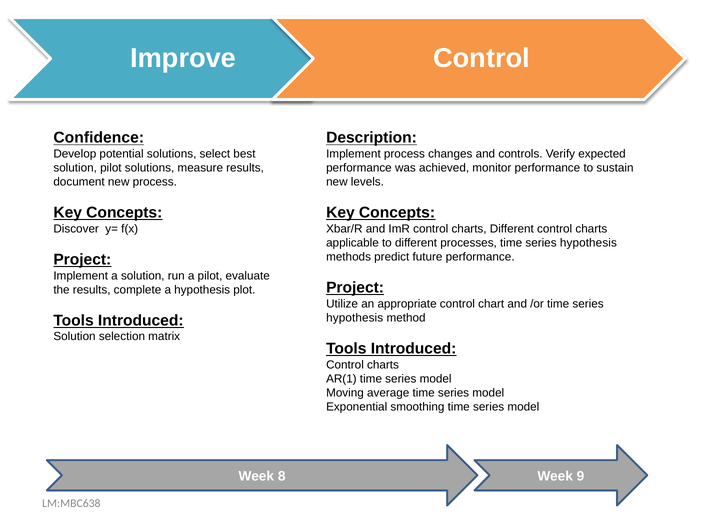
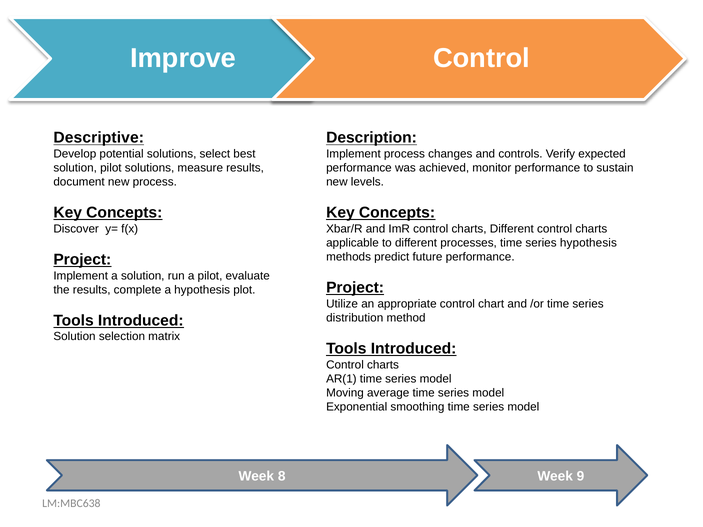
Confidence: Confidence -> Descriptive (99, 138)
hypothesis: hypothesis -> distribution (355, 318)
